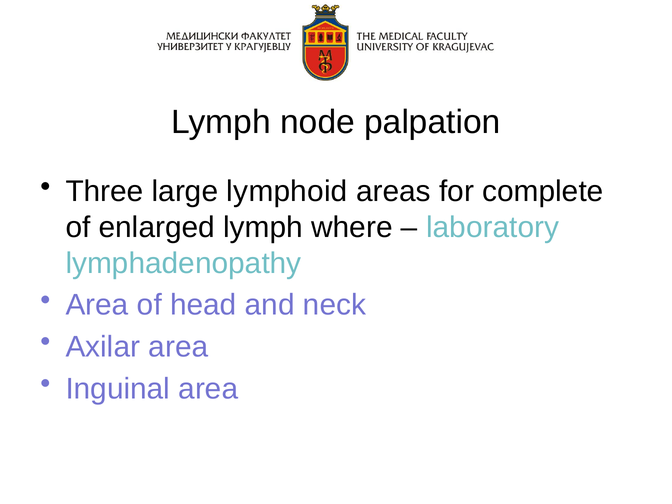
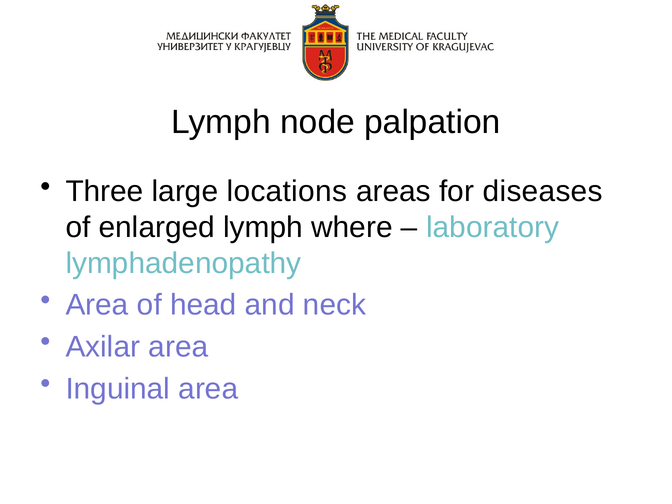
lymphoid: lymphoid -> locations (287, 191)
complete: complete -> diseases (543, 191)
